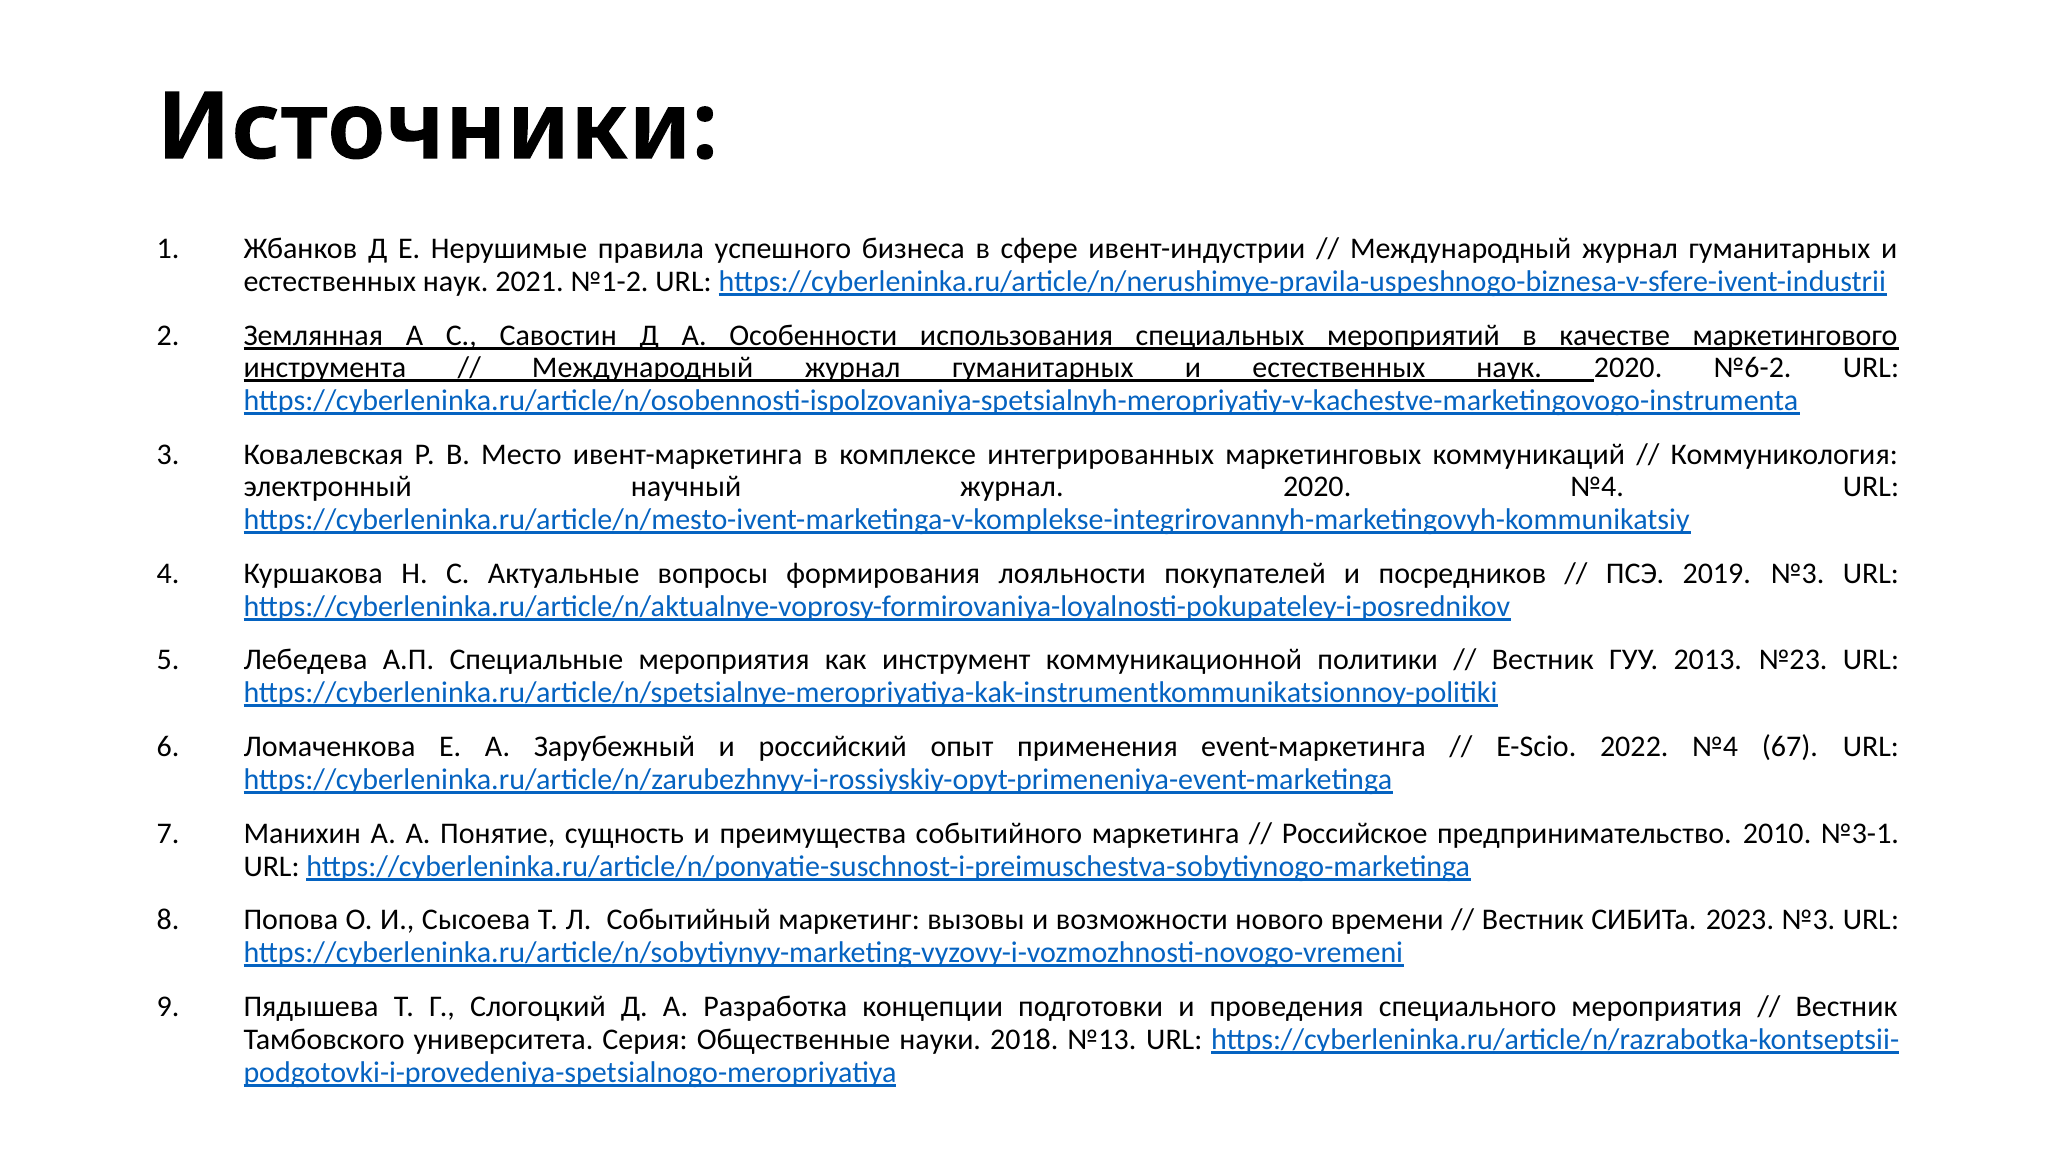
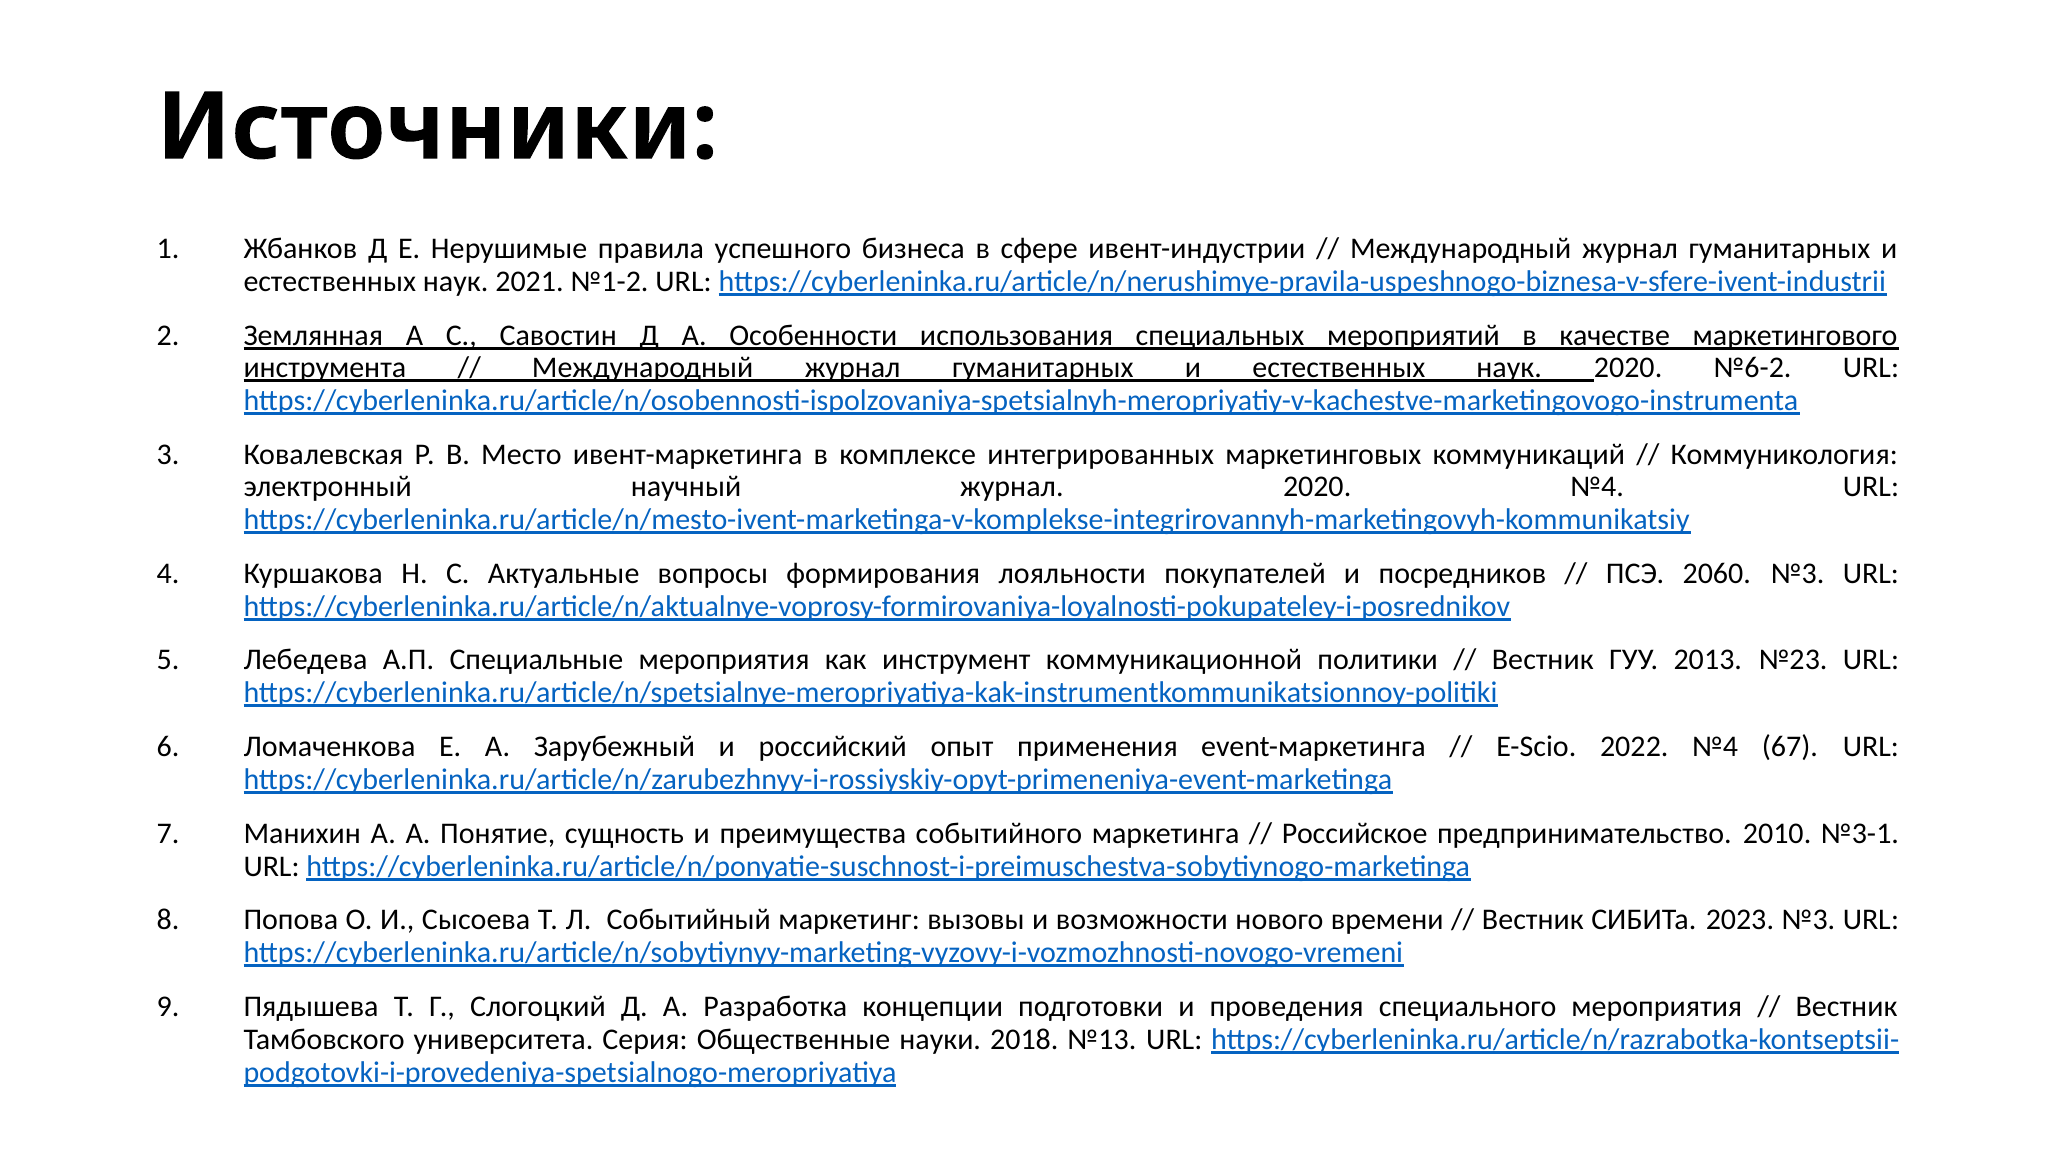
2019: 2019 -> 2060 (1717, 574)
